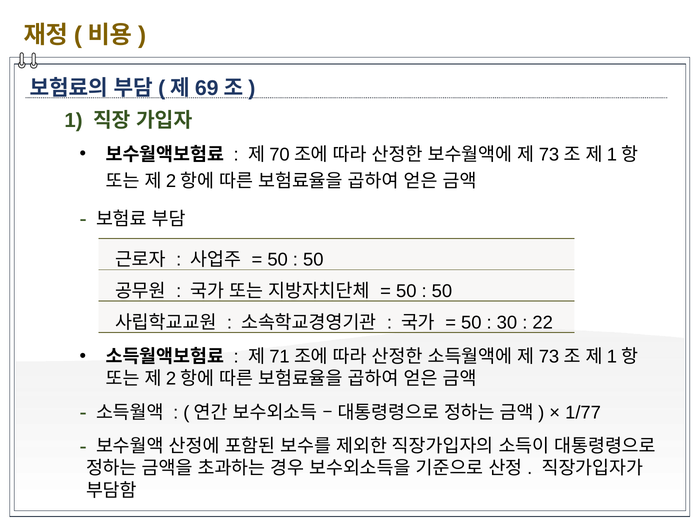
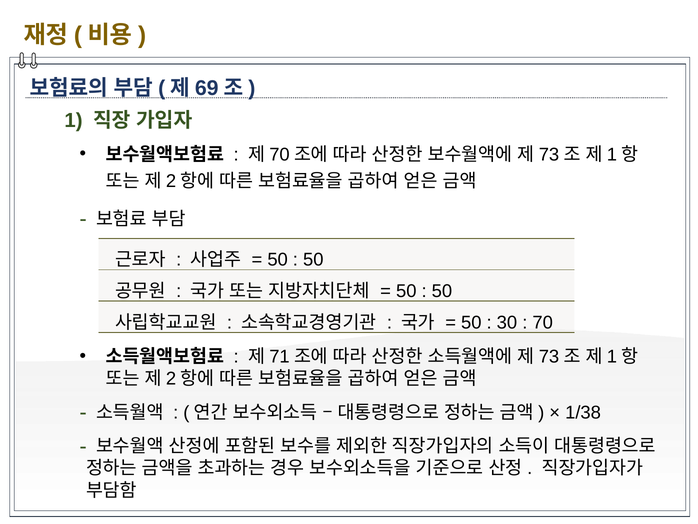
22: 22 -> 70 (543, 322)
1/77: 1/77 -> 1/38 (583, 412)
